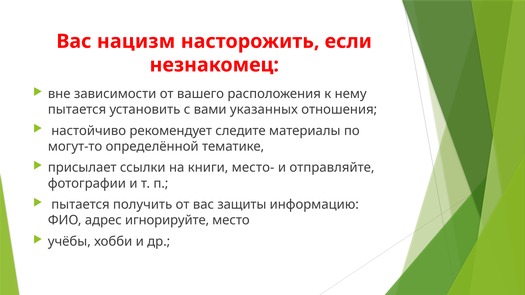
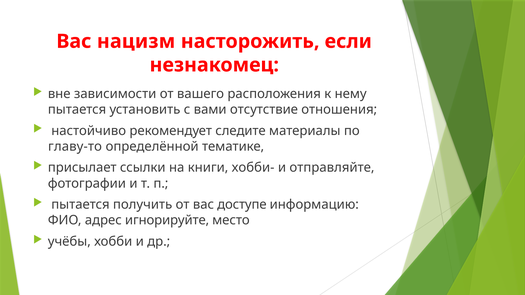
указанных: указанных -> отсутствие (264, 110)
могут-то: могут-то -> главу-то (75, 147)
место-: место- -> хобби- (253, 168)
защиты: защиты -> доступе (242, 205)
